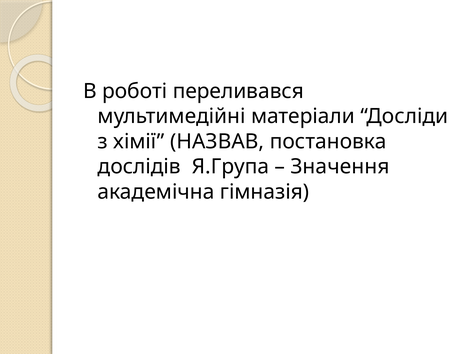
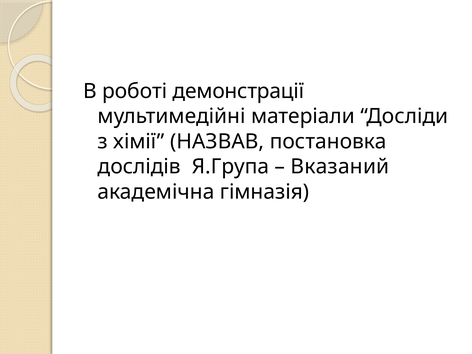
переливався: переливався -> демонстрації (238, 91)
Значення: Значення -> Вказаний (340, 167)
